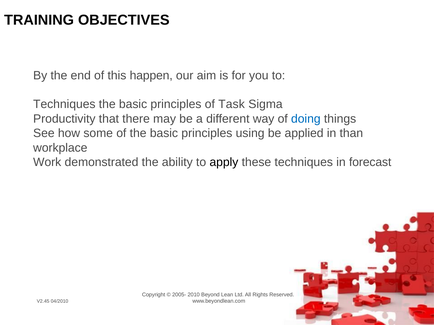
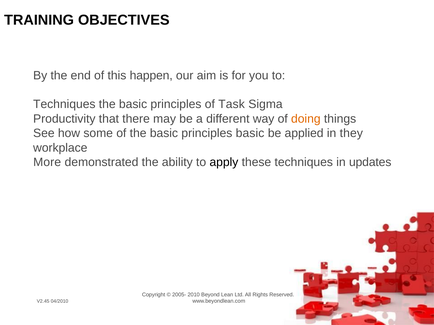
doing colour: blue -> orange (306, 119)
principles using: using -> basic (250, 133)
than: than -> they (351, 133)
Work: Work -> More (47, 162)
forecast: forecast -> updates (370, 162)
